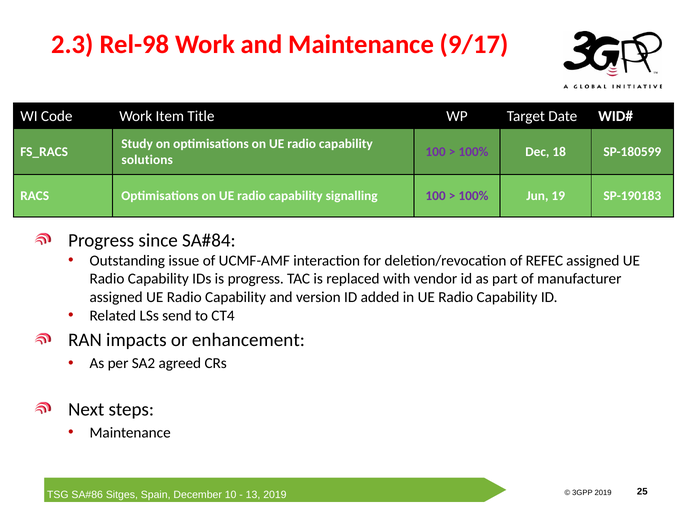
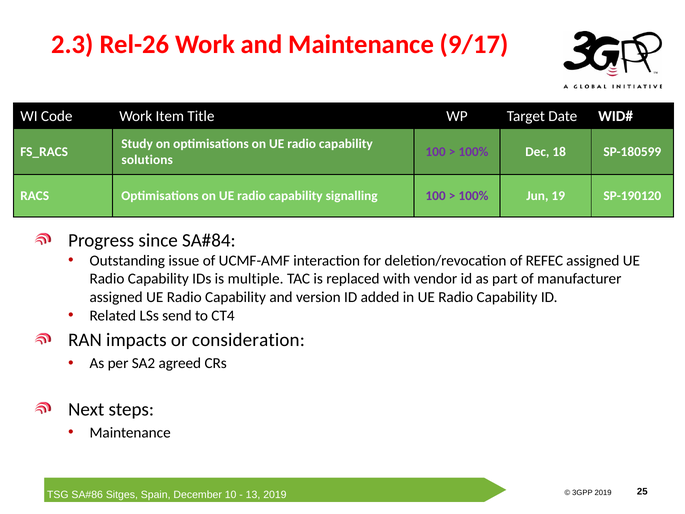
Rel-98: Rel-98 -> Rel-26 (134, 45)
SP-190183: SP-190183 -> SP-190120 (632, 196)
is progress: progress -> multiple (256, 279)
enhancement: enhancement -> consideration (248, 340)
